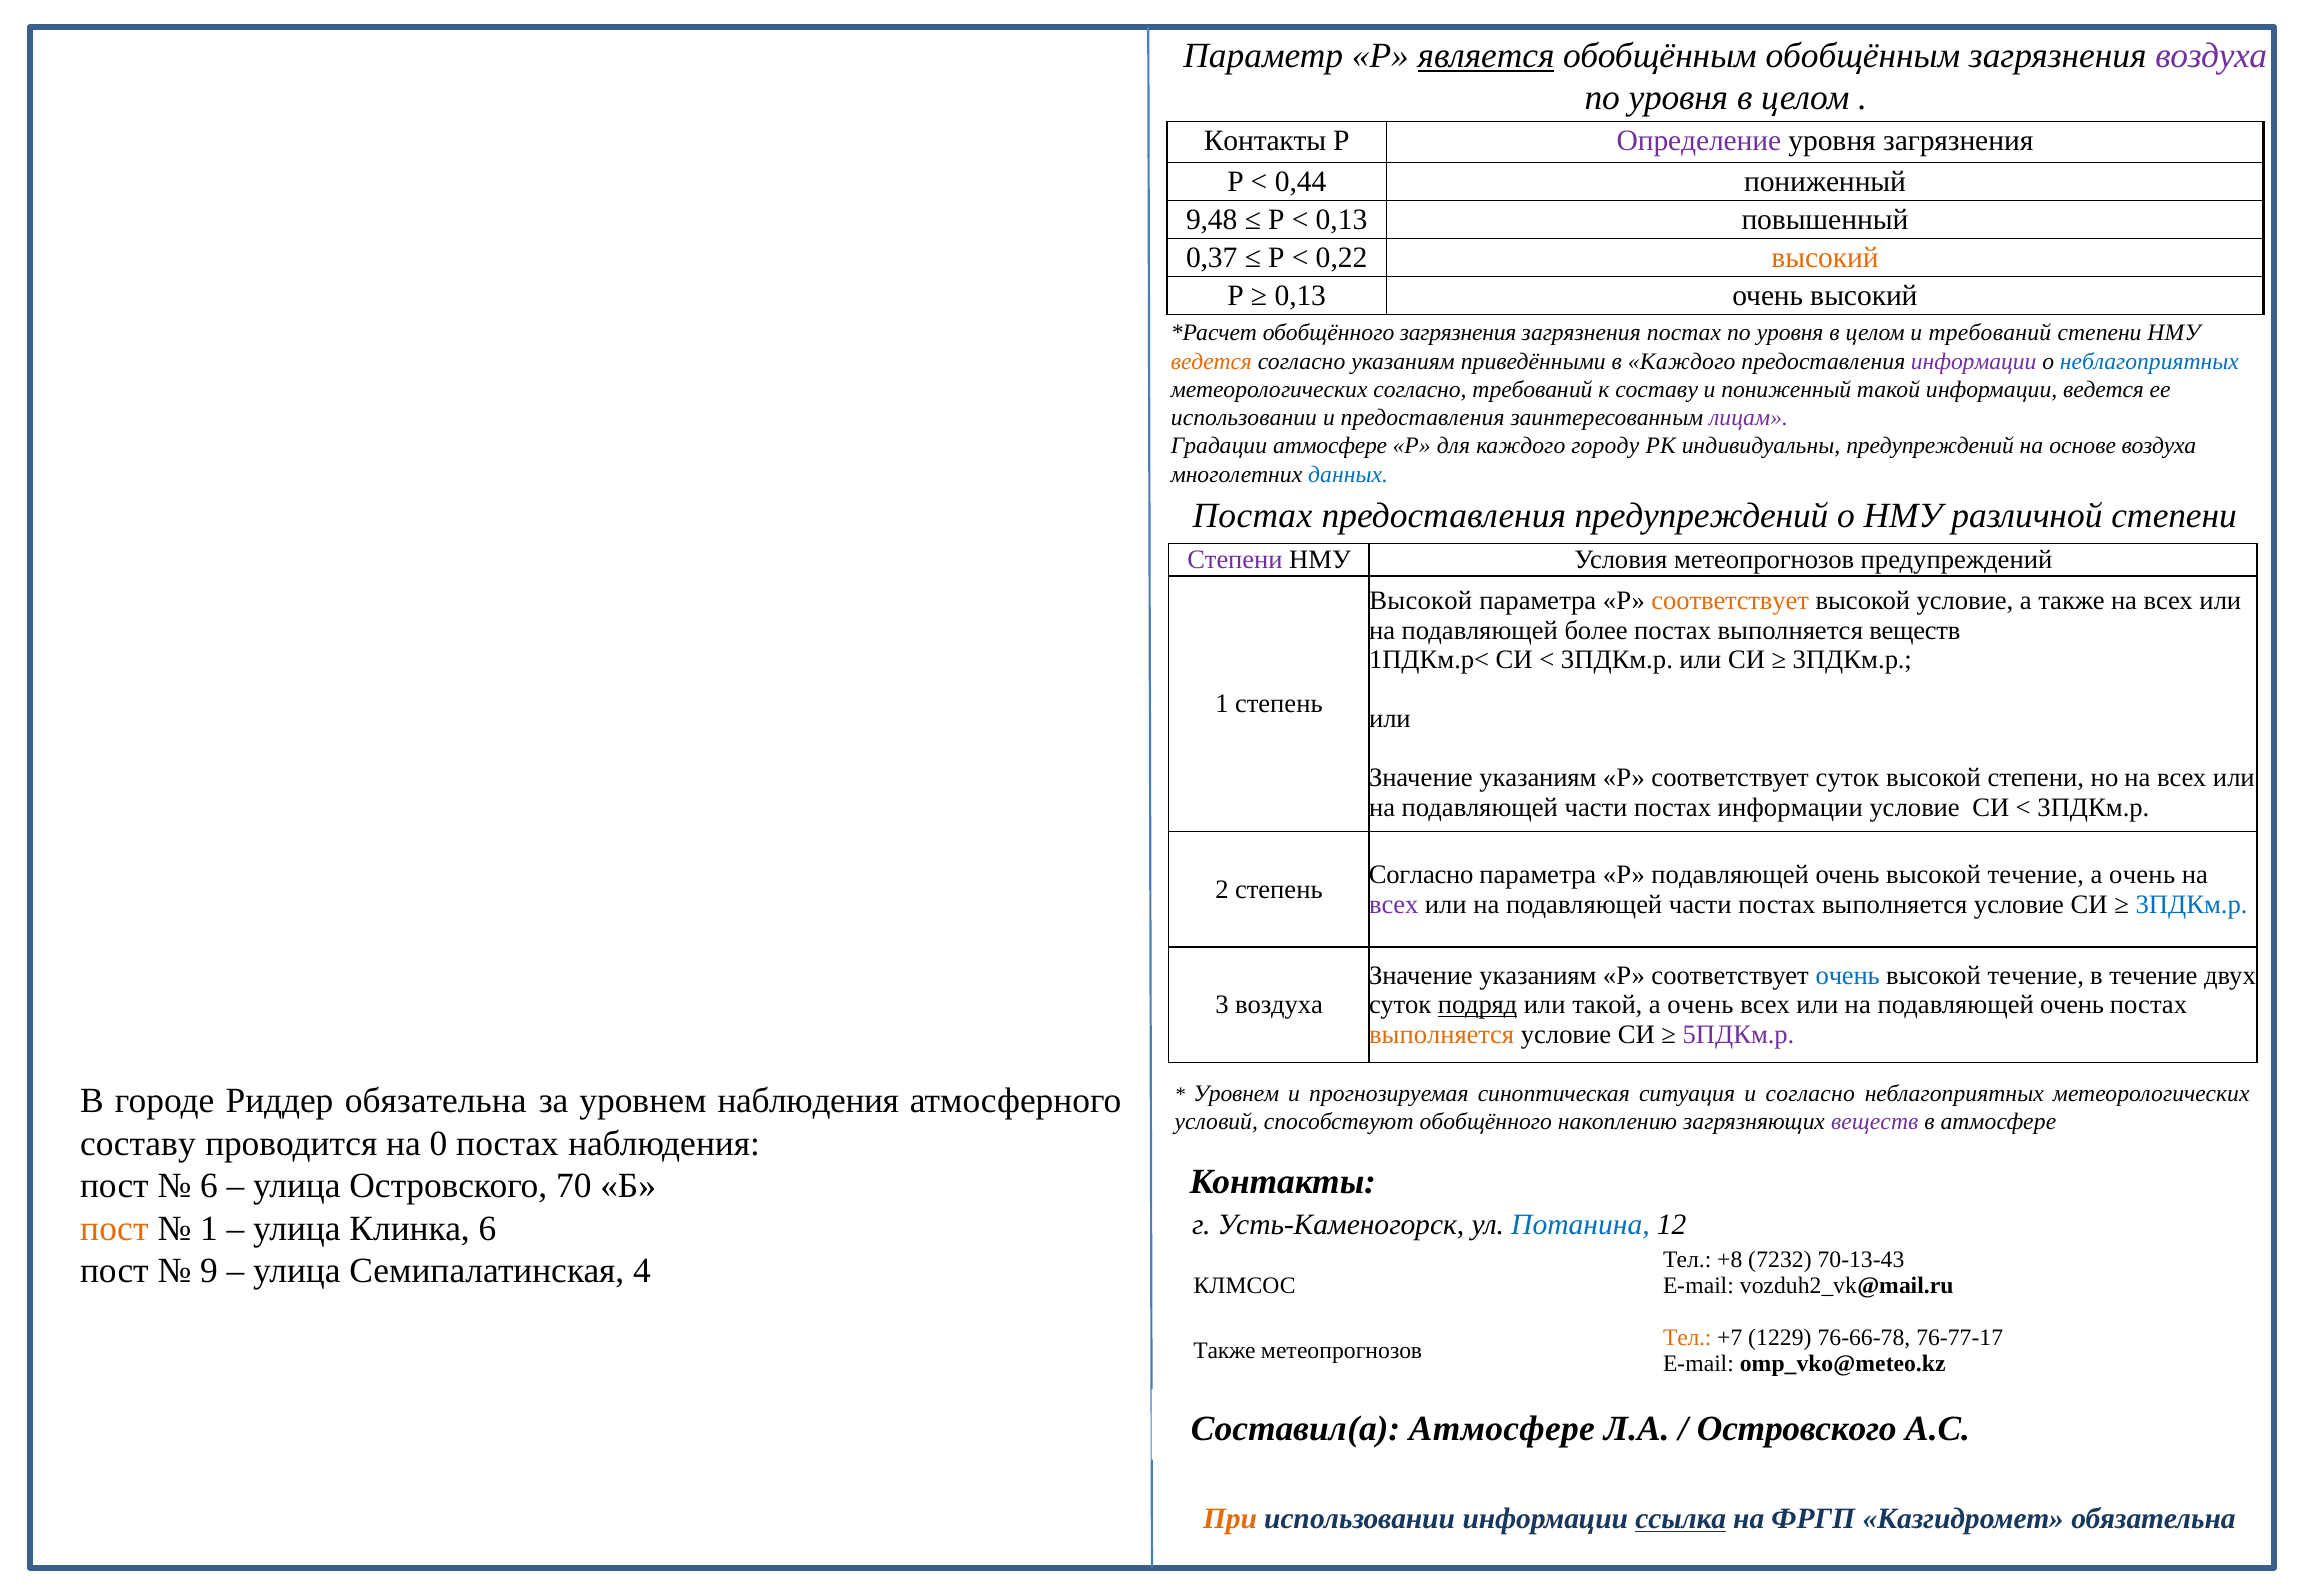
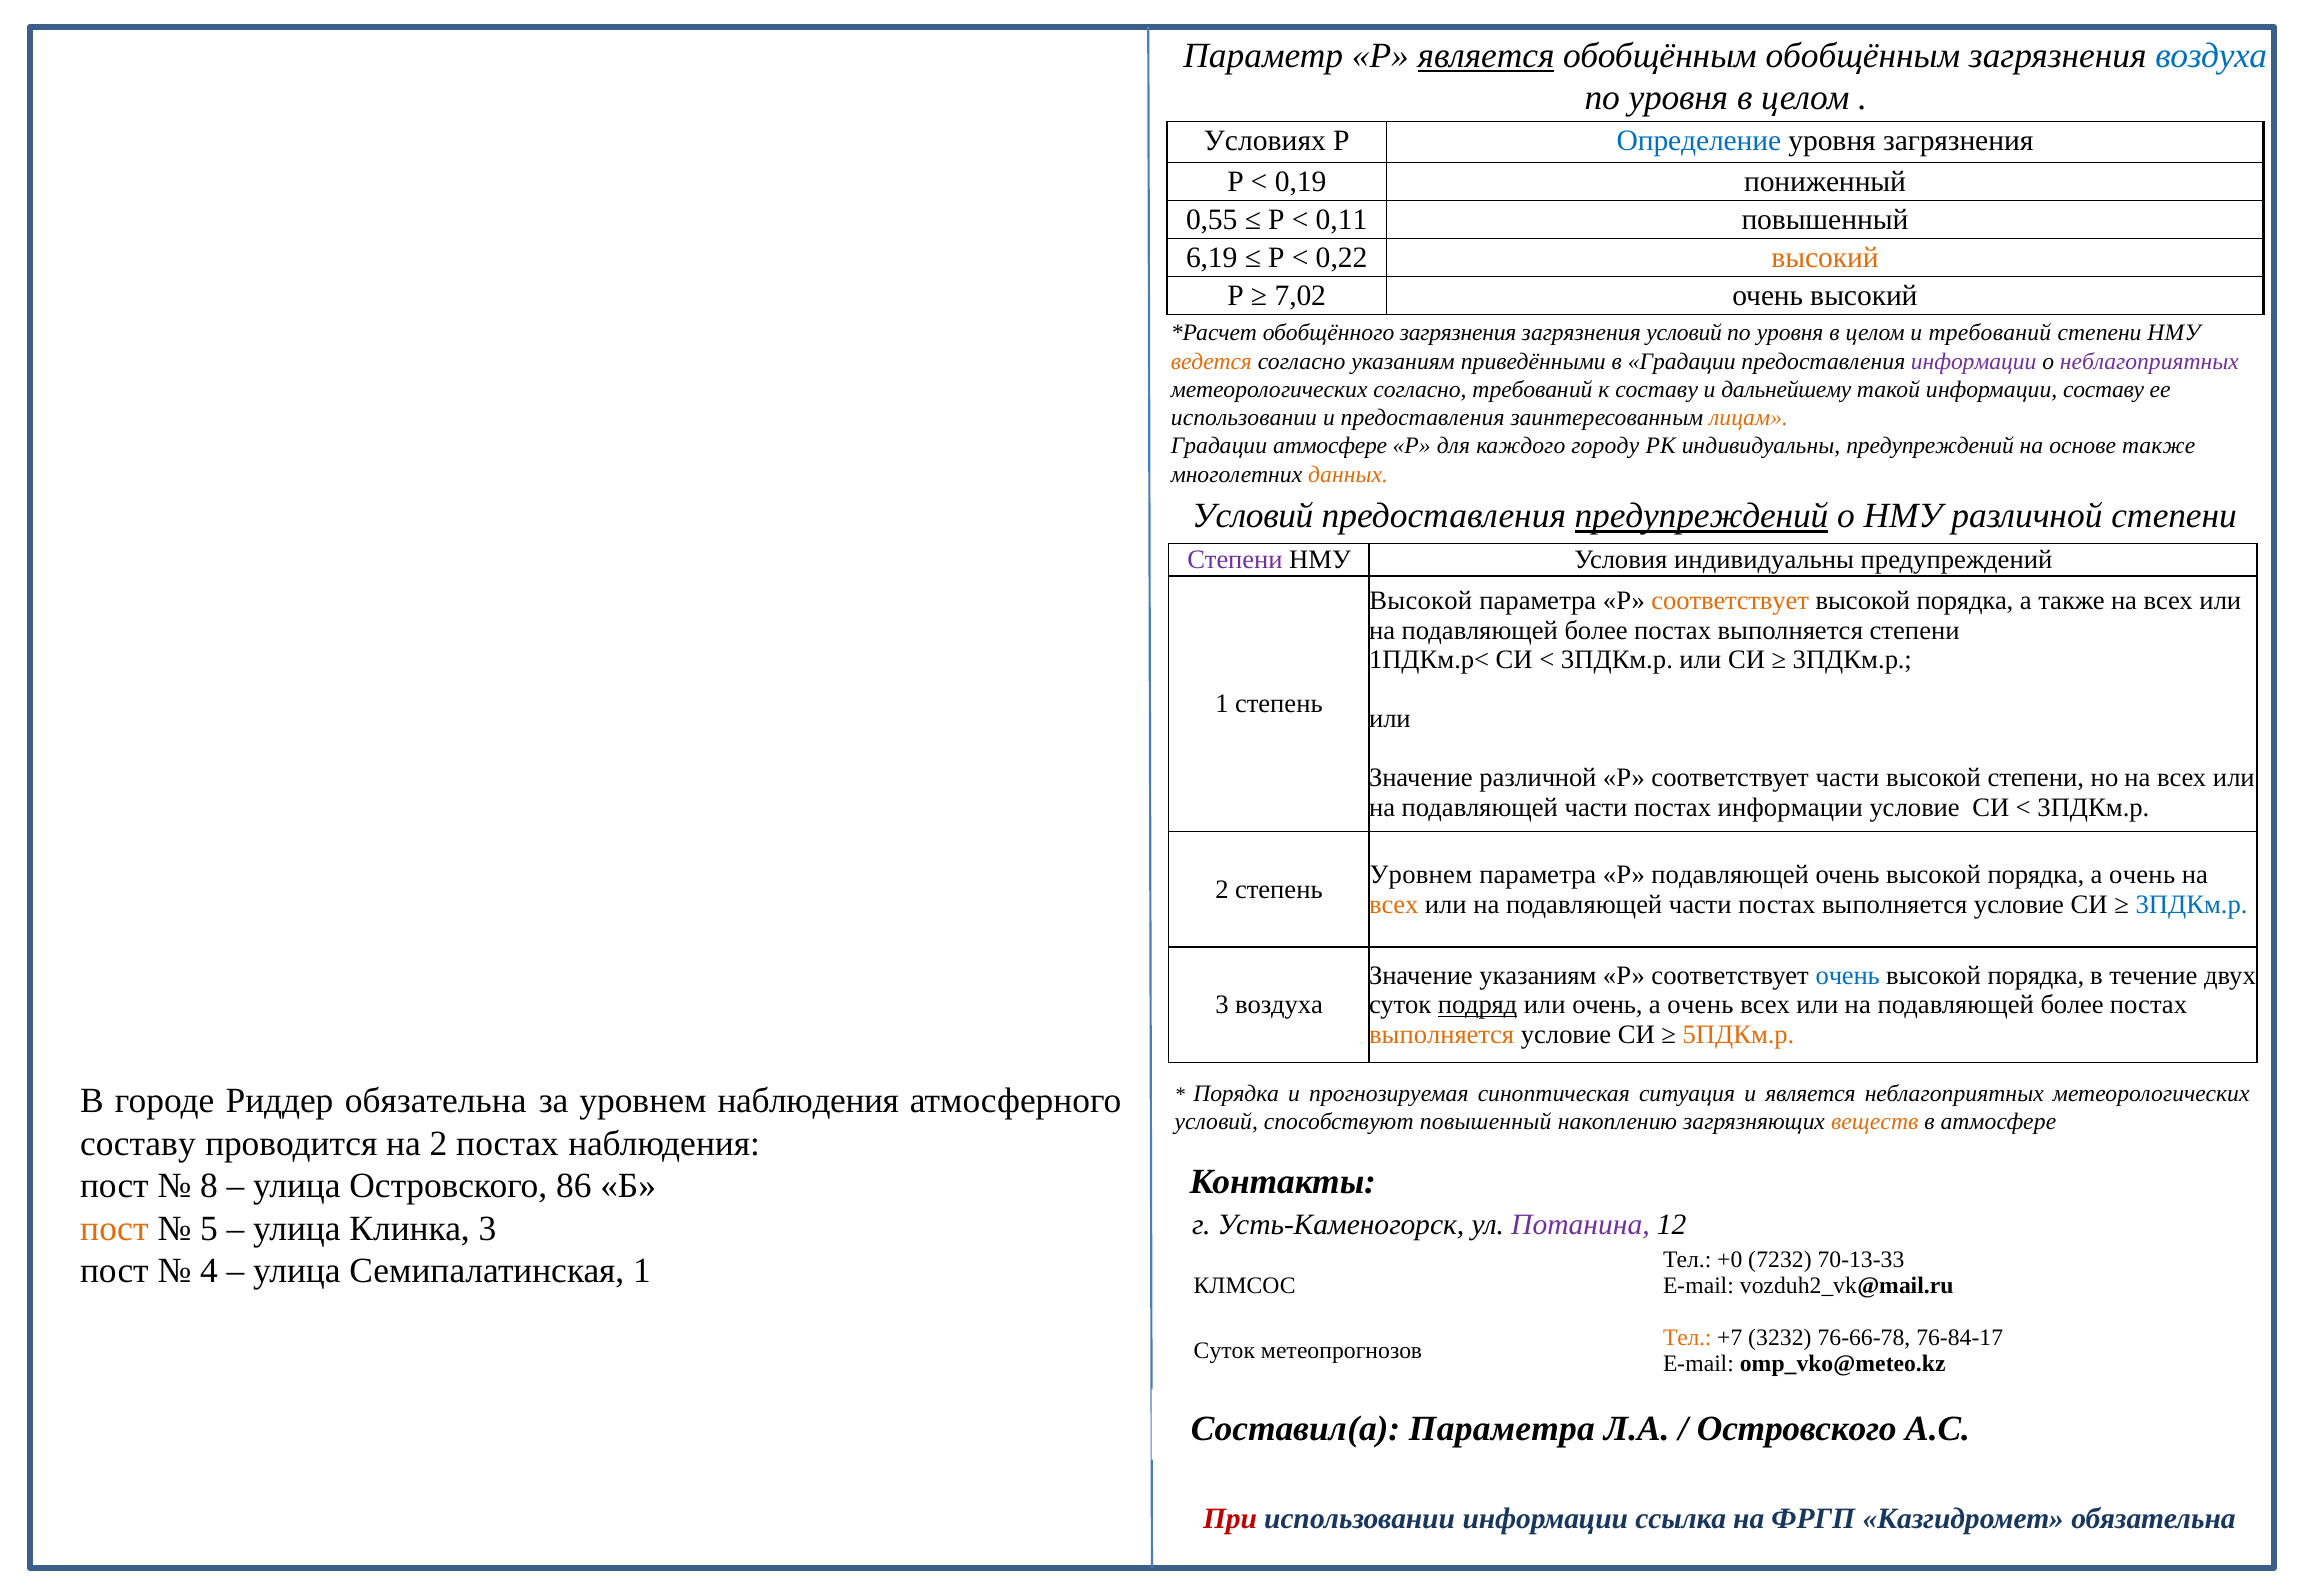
воздуха colour: purple -> blue (2211, 55)
Контакты: Контакты -> Условиях (1265, 141)
Определение colour: purple -> blue (1699, 141)
0,44: 0,44 -> 0,19 (1301, 181)
9,48: 9,48 -> 0,55 (1212, 219)
0,13: 0,13 -> 0,11 (1341, 219)
0,37: 0,37 -> 6,19 (1212, 257)
0,13: 0,13 -> 7,02 (1300, 295)
загрязнения постах: постах -> условий (1684, 333)
в Каждого: Каждого -> Градации (1682, 361)
неблагоприятных colour: blue -> purple (2149, 361)
и пониженный: пониженный -> дальнейшему (1786, 390)
информации ведется: ведется -> составу (2104, 390)
лицам colour: purple -> orange (1749, 418)
основе воздуха: воздуха -> также (2159, 446)
данных colour: blue -> orange (1348, 474)
Постах: Постах -> Условий (1253, 516)
предупреждений underline: none -> present (1702, 516)
Условия метеопрогнозов: метеопрогнозов -> индивидуальны (1764, 560)
условие: условие -> порядка (1965, 601)
выполняется веществ: веществ -> степени (1915, 630)
указаниям: указаниям -> различной (1538, 778)
соответствует суток: суток -> части (1847, 778)
Согласно: Согласно -> Уровнем (1421, 875)
течение: течение -> порядка (2036, 875)
всех colour: purple -> orange (1394, 904)
течение: течение -> порядка (2036, 975)
или такой: такой -> очень (1607, 1005)
очень: очень -> более (2072, 1005)
5ПДКм.р colour: purple -> orange (1739, 1034)
Уровнем: Уровнем -> Порядка (1236, 1094)
и согласно: согласно -> является (1810, 1094)
способствуют обобщённого: обобщённого -> повышенный (1486, 1122)
веществ colour: purple -> orange (1875, 1122)
на 0: 0 -> 2 (438, 1144)
6: 6 -> 8 (209, 1186)
70: 70 -> 86 (574, 1186)
Потанина colour: blue -> purple (1580, 1225)
1: 1 -> 5 (209, 1229)
Клинка 6: 6 -> 3 (487, 1229)
+8: +8 -> +0 (1730, 1260)
70-13-43: 70-13-43 -> 70-13-33 (1861, 1260)
9: 9 -> 4 (209, 1271)
Семипалатинская 4: 4 -> 1 (642, 1271)
1229: 1229 -> 3232 (1780, 1338)
76-77-17: 76-77-17 -> 76-84-17 (1960, 1338)
Также: Также -> Суток (1224, 1351)
Составил(а Атмосфере: Атмосфере -> Параметра (1502, 1429)
При colour: orange -> red (1230, 1519)
ссылка underline: present -> none (1681, 1519)
